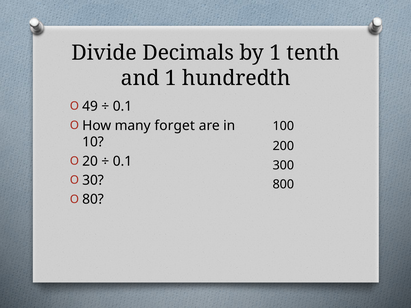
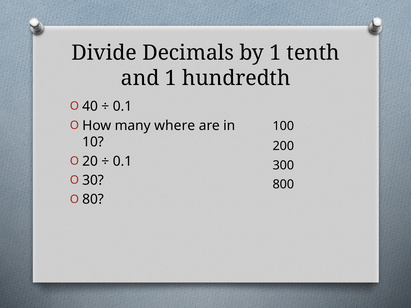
49: 49 -> 40 (90, 106)
forget: forget -> where (175, 126)
